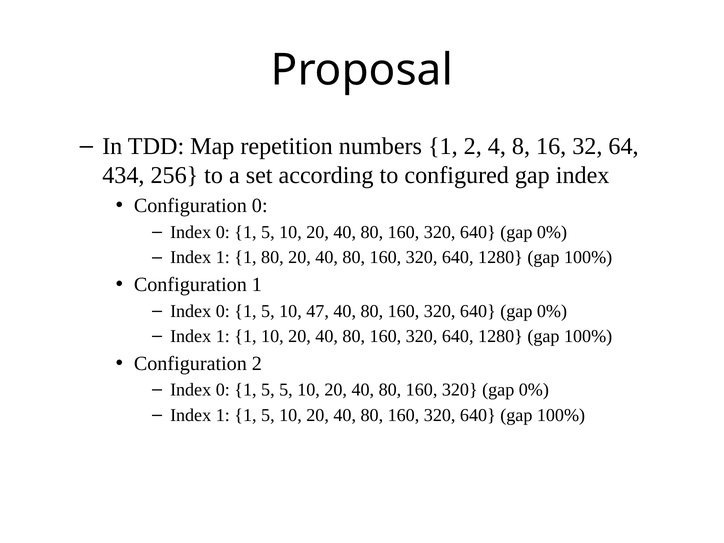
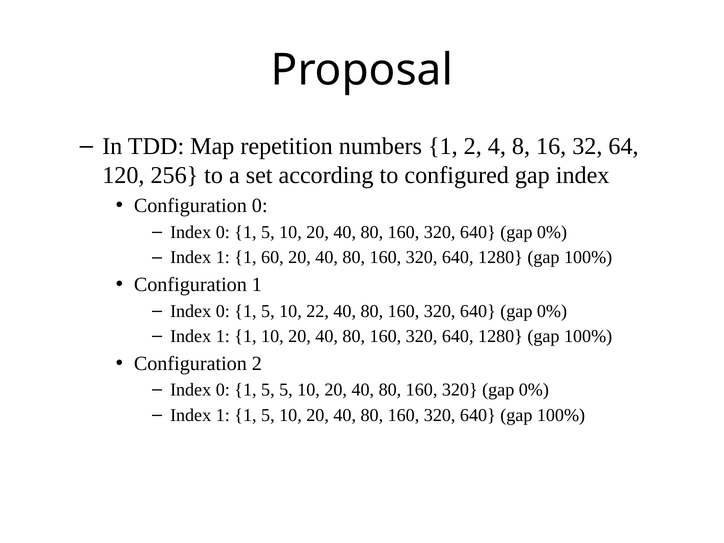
434: 434 -> 120 (123, 175)
1 80: 80 -> 60 (272, 258)
47: 47 -> 22 (318, 311)
